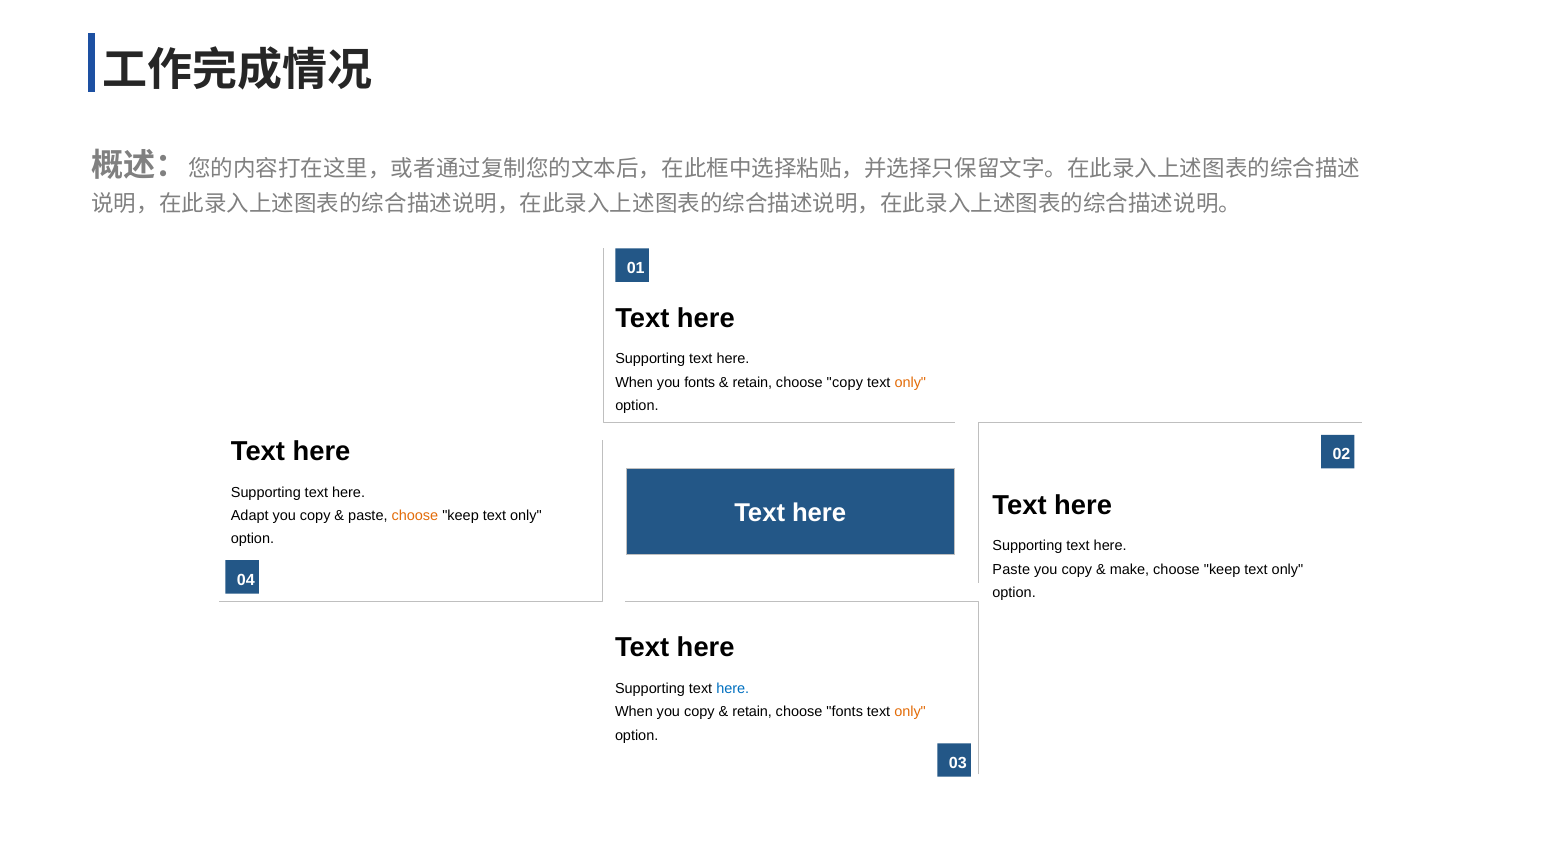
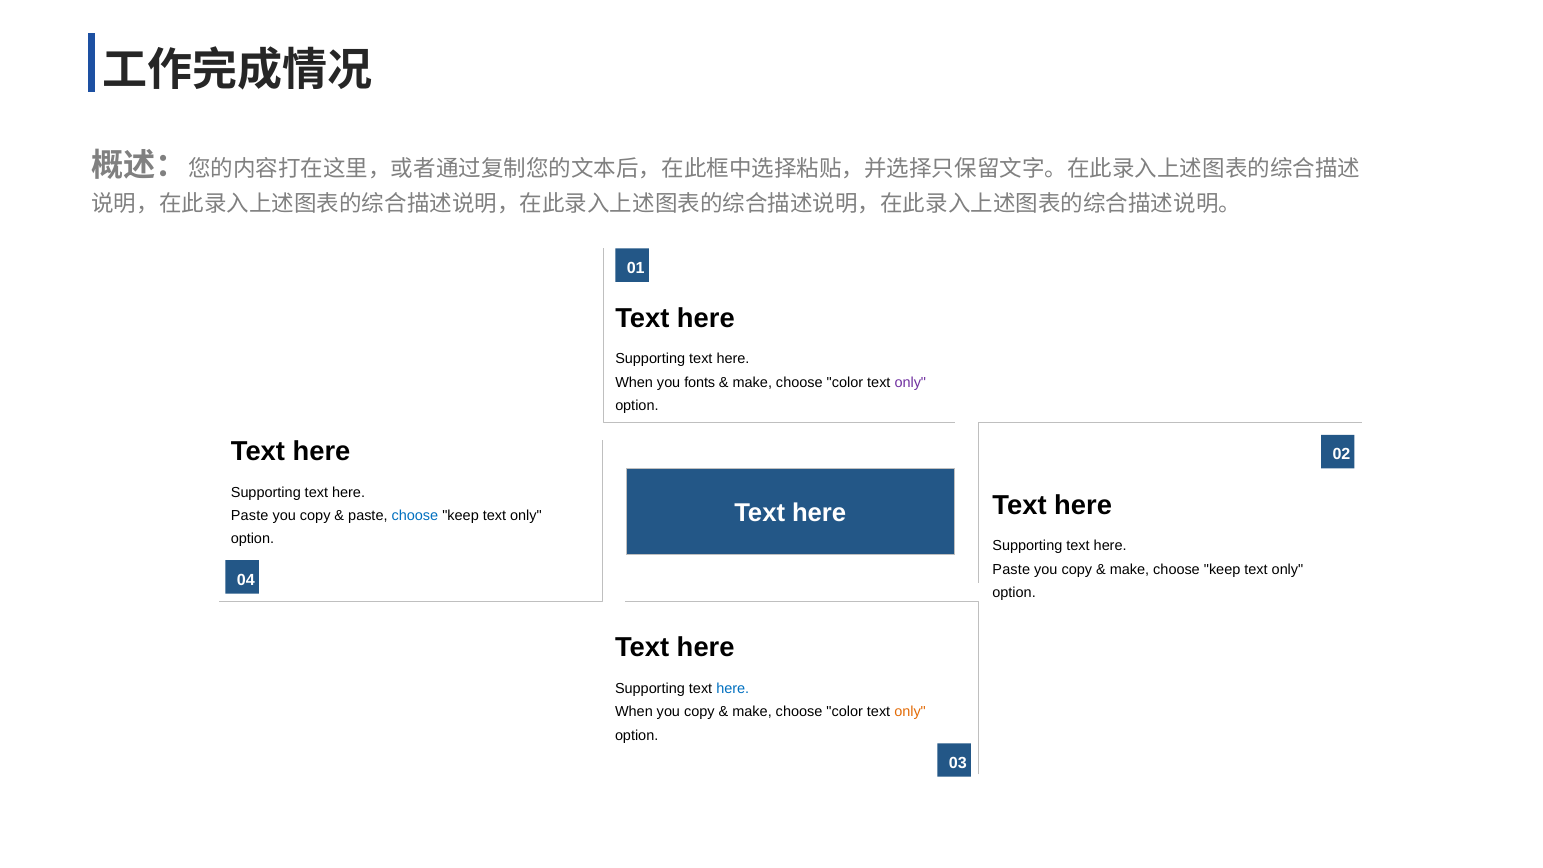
retain: retain -> make (752, 383)
copy: copy -> color (845, 383)
only colour: orange -> purple (910, 383)
Adapt: Adapt -> Paste (250, 516)
choose colour: orange -> blue (415, 516)
retain: retain -> make (752, 712)
fonts: fonts -> color (845, 712)
